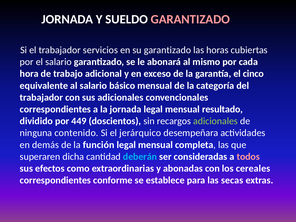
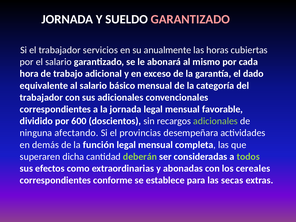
su garantizado: garantizado -> anualmente (167, 50)
cinco: cinco -> dado (253, 74)
resultado: resultado -> favorable (222, 109)
449: 449 -> 600 (79, 121)
contenido: contenido -> afectando (76, 133)
jerárquico: jerárquico -> provincias (140, 133)
deberán colour: light blue -> light green (140, 157)
todos colour: pink -> light green (248, 157)
